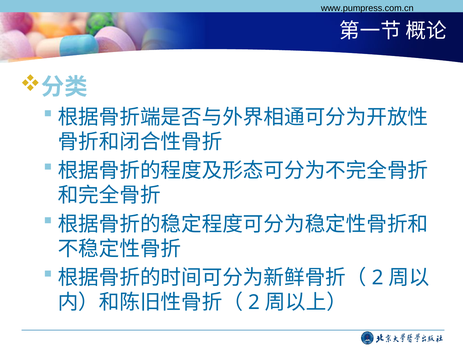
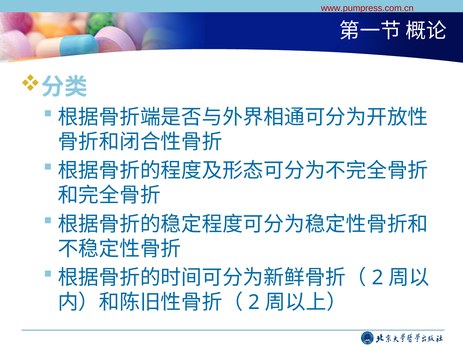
www.pumpress.com.cn colour: black -> red (367, 8)
